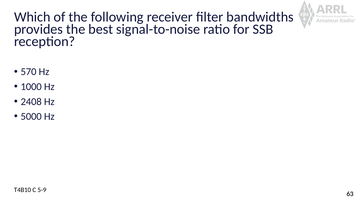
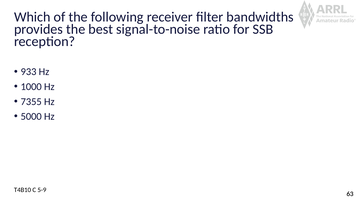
570: 570 -> 933 (29, 72)
2408: 2408 -> 7355 (31, 102)
